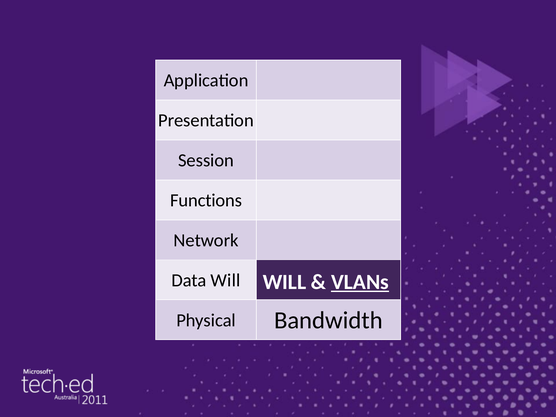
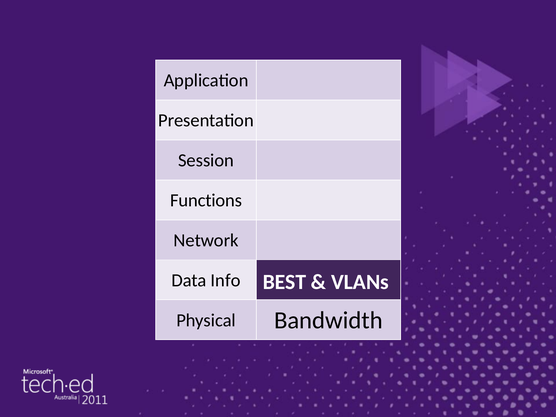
Data Will: Will -> Info (226, 280)
WILL: WILL -> BEST (284, 282)
VLANs underline: present -> none (360, 282)
